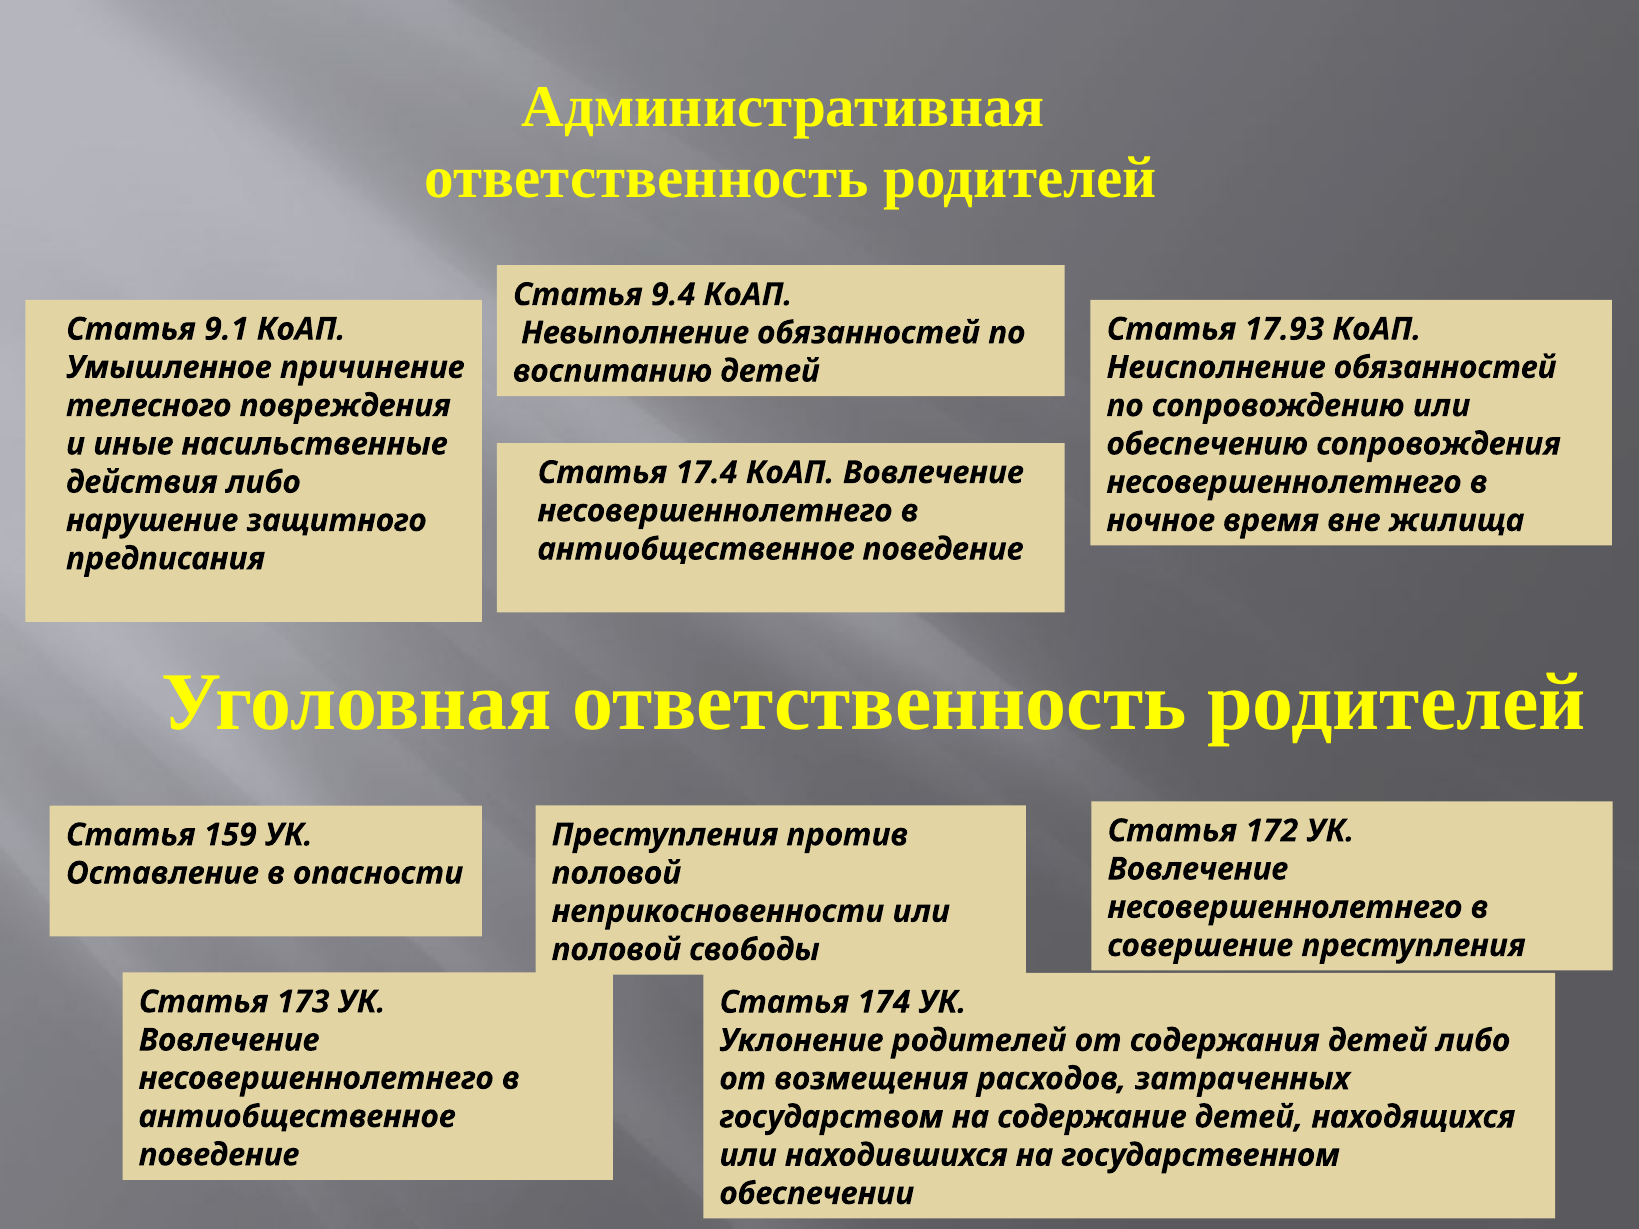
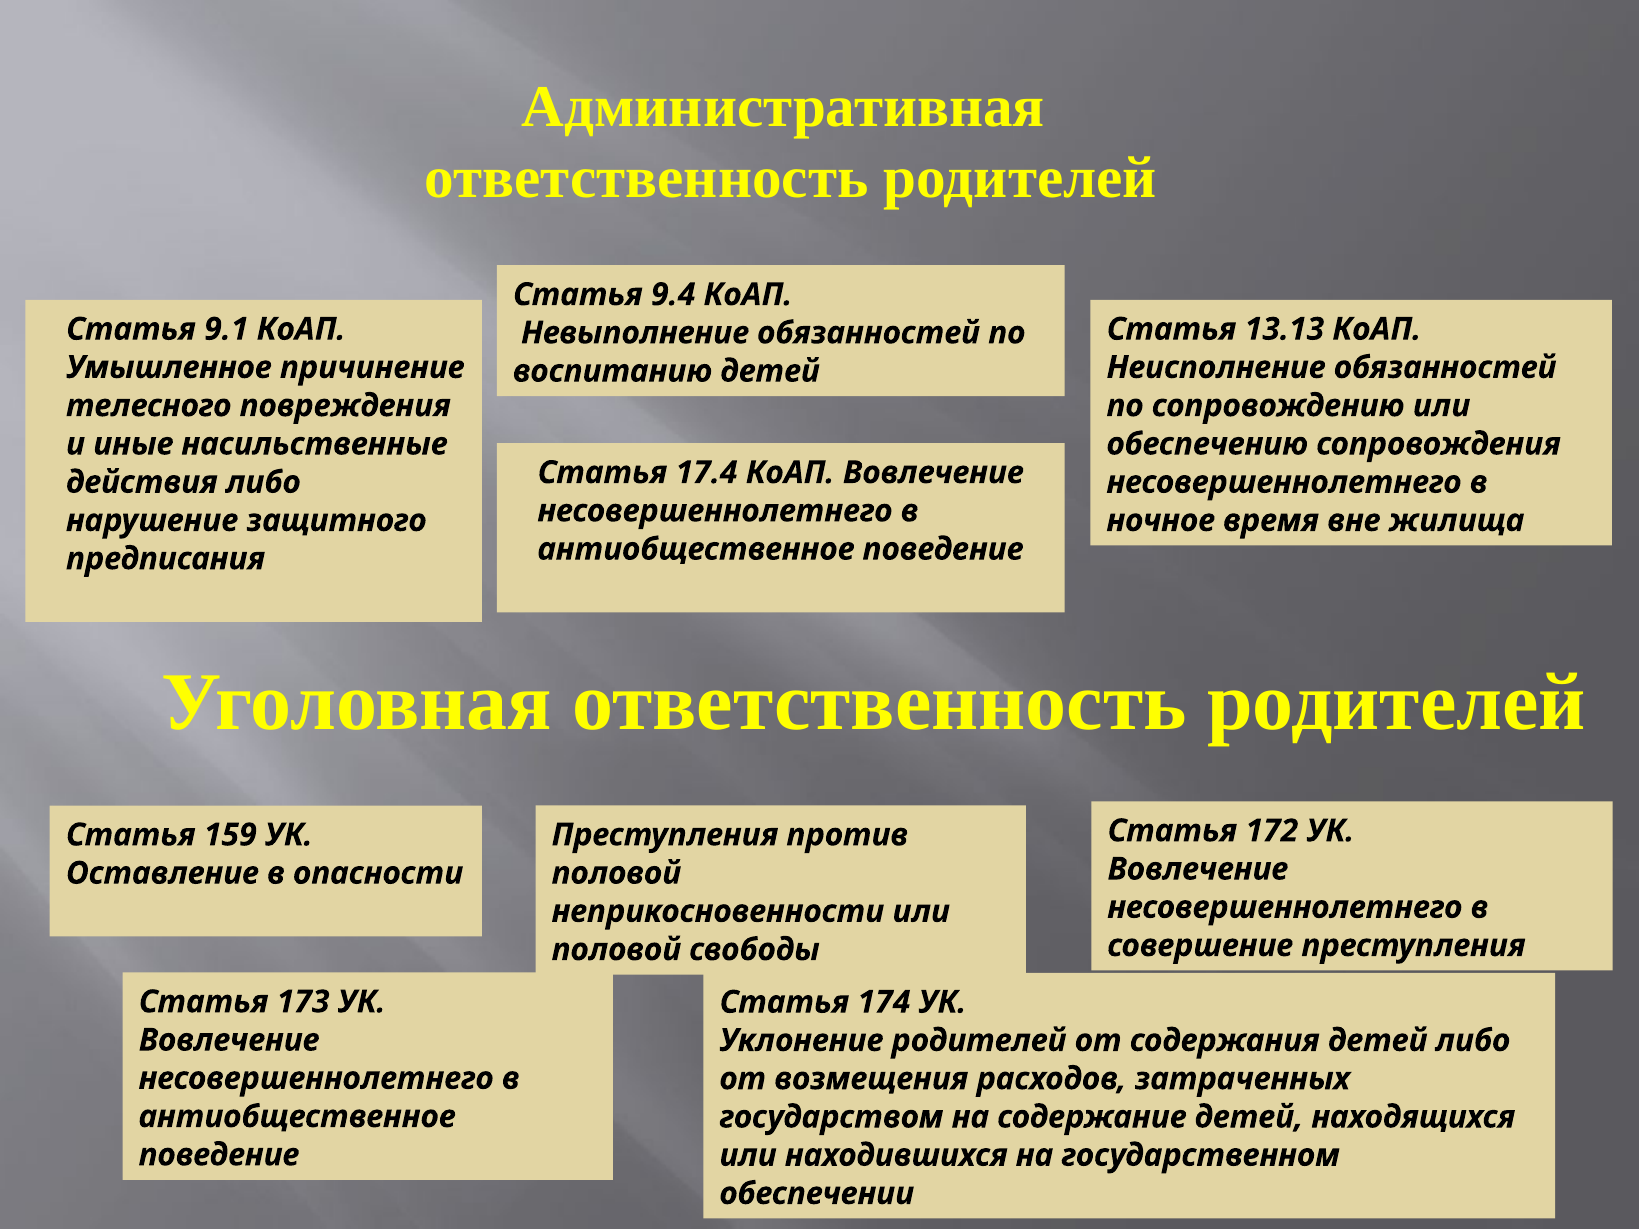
17.93: 17.93 -> 13.13 (1284, 329)
